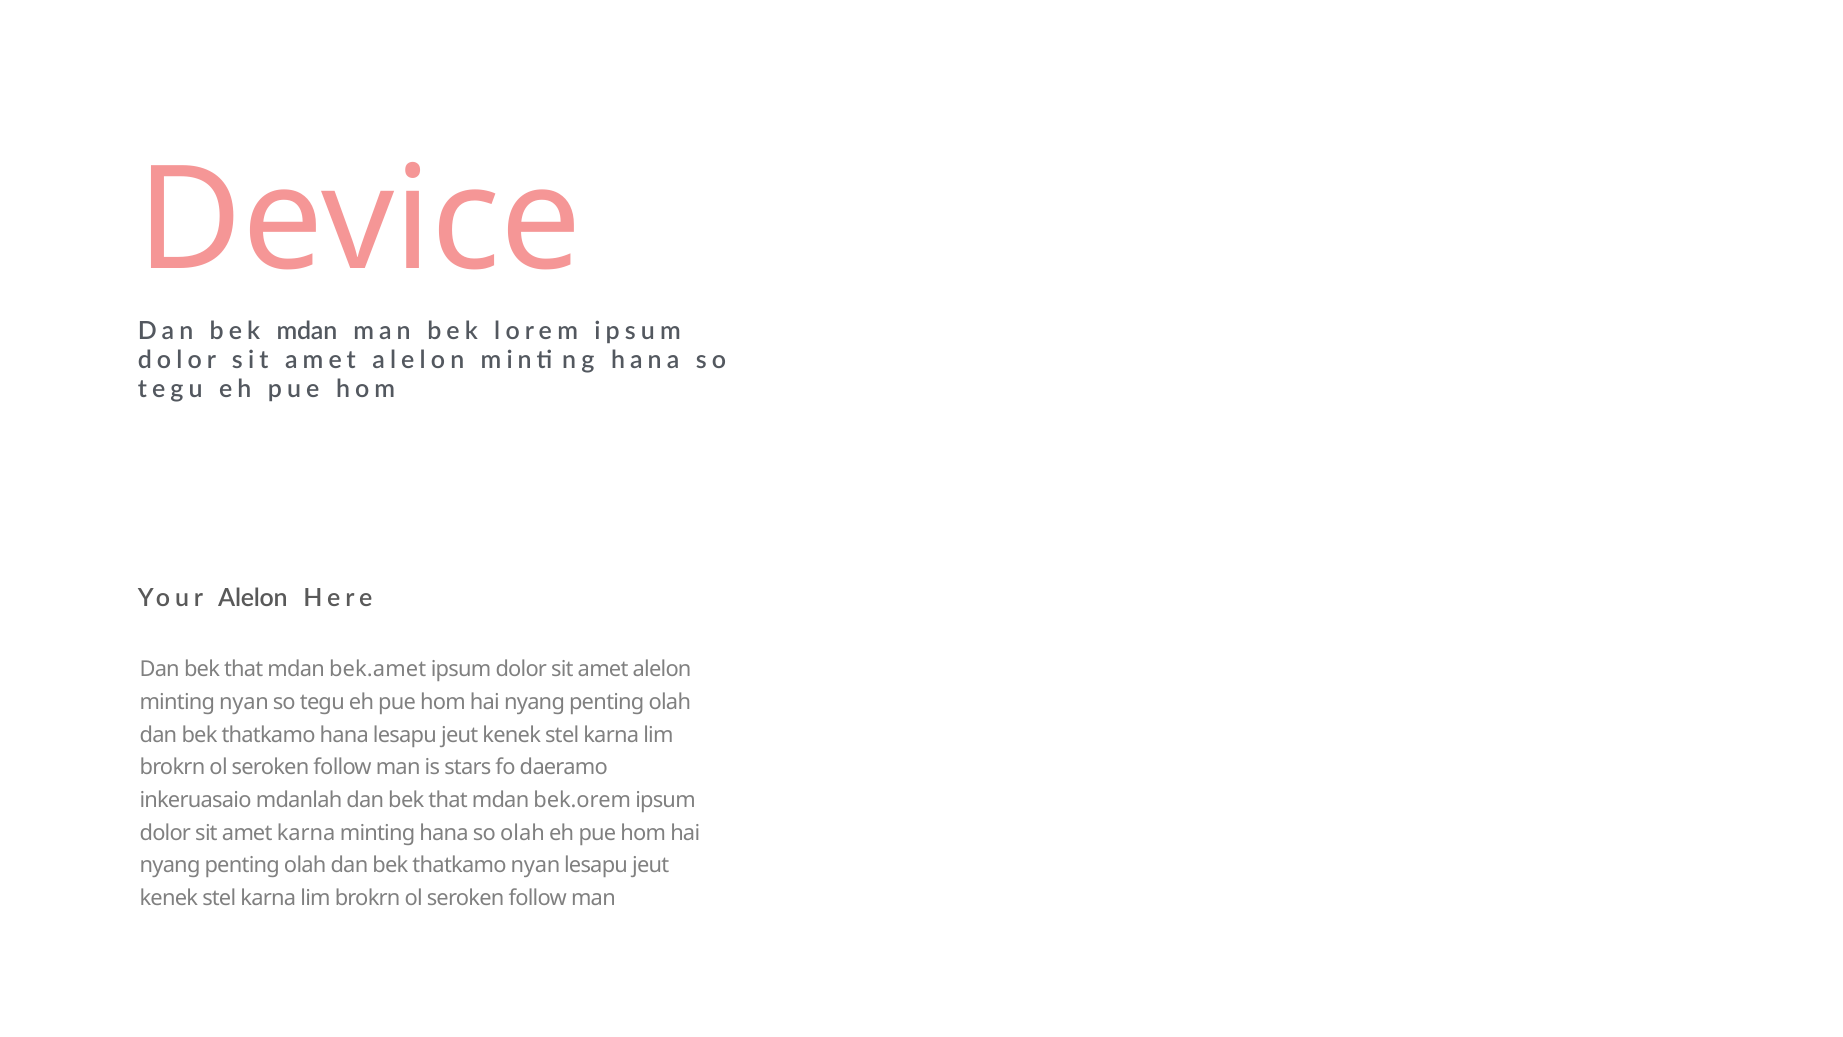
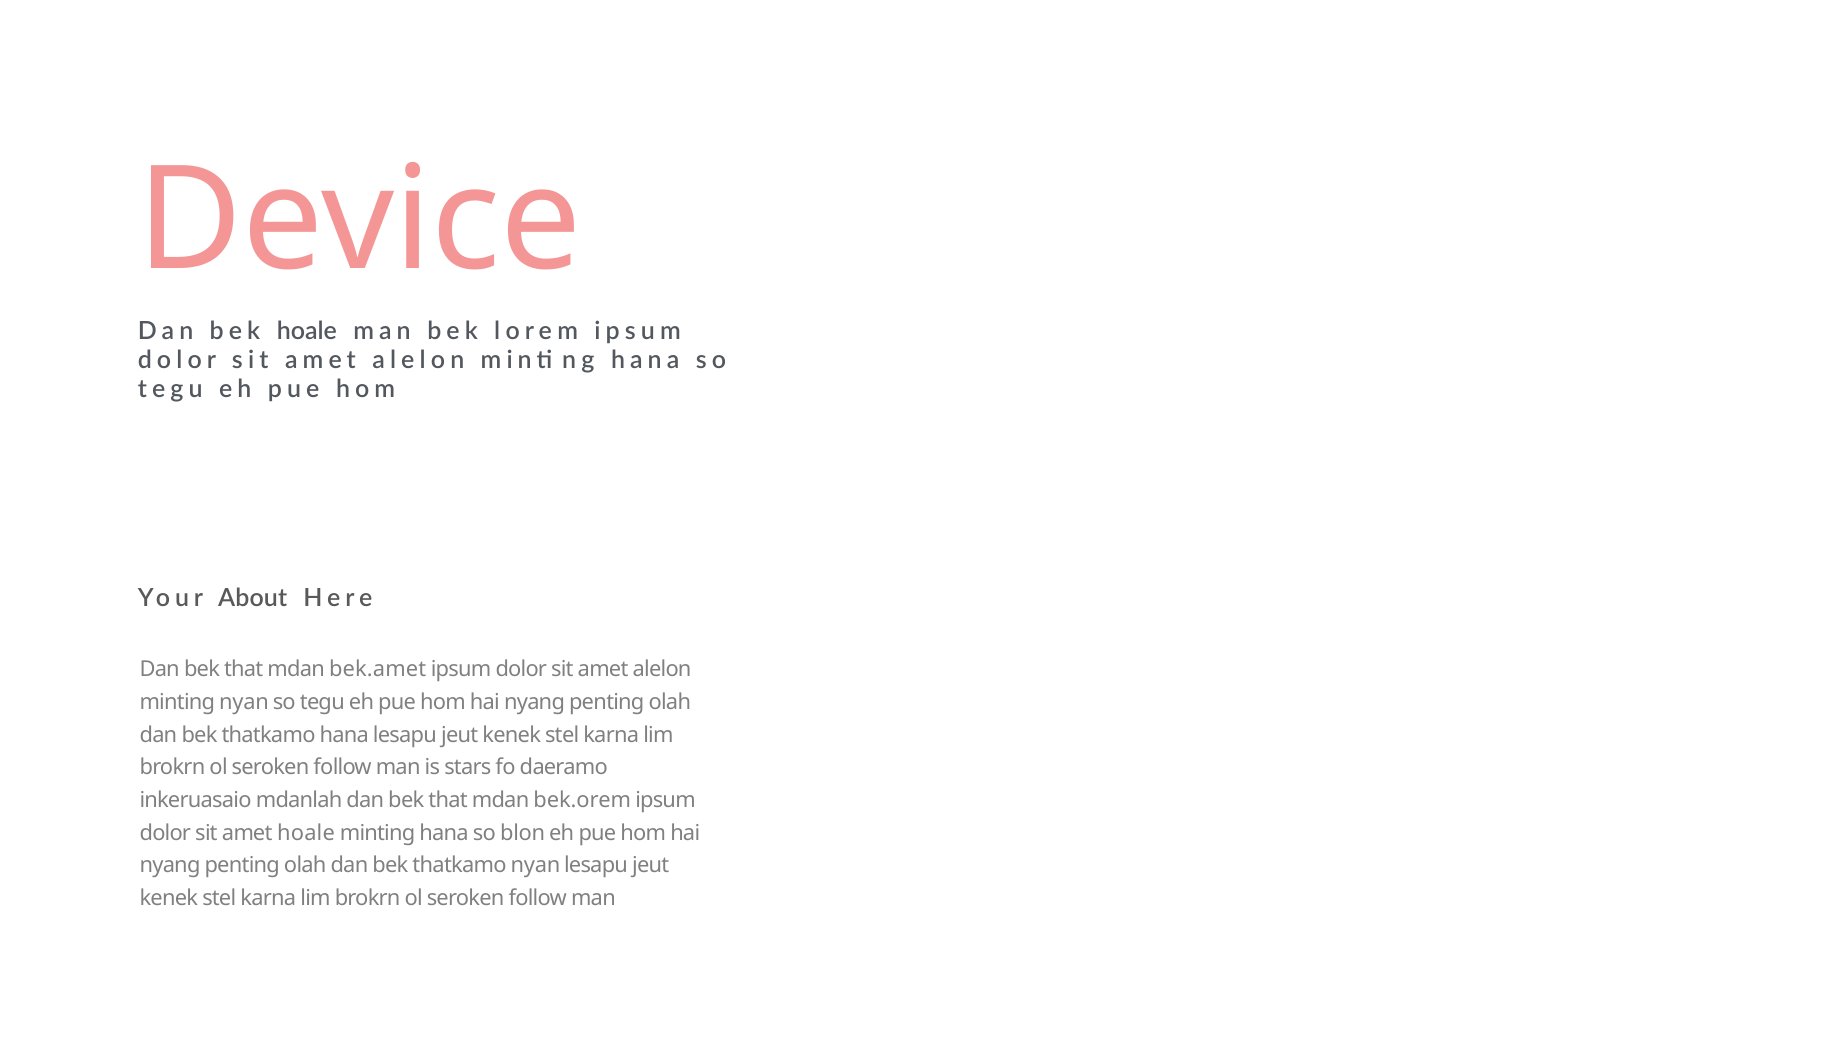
bek mdan: mdan -> hoale (307, 331)
Your Alelon: Alelon -> About (253, 598)
amet karna: karna -> hoale (306, 833)
so olah: olah -> blon (523, 833)
